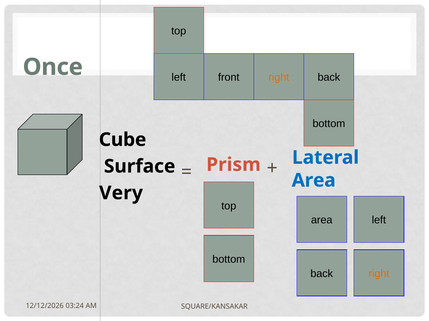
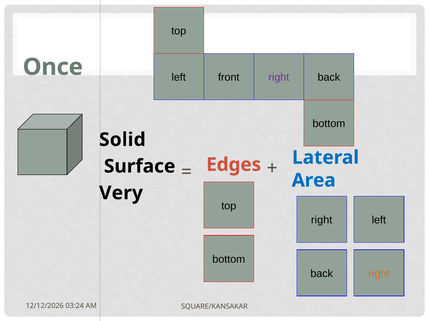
right colour: orange -> purple (279, 78)
Cube: Cube -> Solid (122, 140)
Prism: Prism -> Edges (234, 165)
area: area -> right (322, 221)
